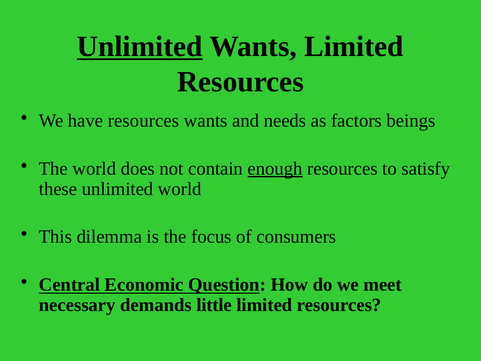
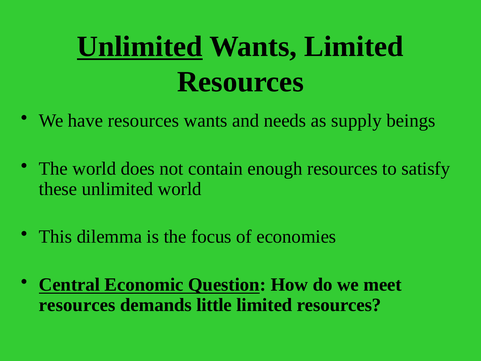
factors: factors -> supply (356, 121)
enough underline: present -> none (275, 169)
consumers: consumers -> economies (296, 237)
necessary: necessary -> resources (77, 305)
